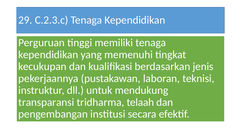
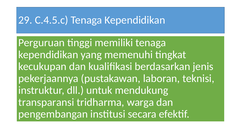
C.2.3.c: C.2.3.c -> C.4.5.c (52, 20)
telaah: telaah -> warga (140, 103)
